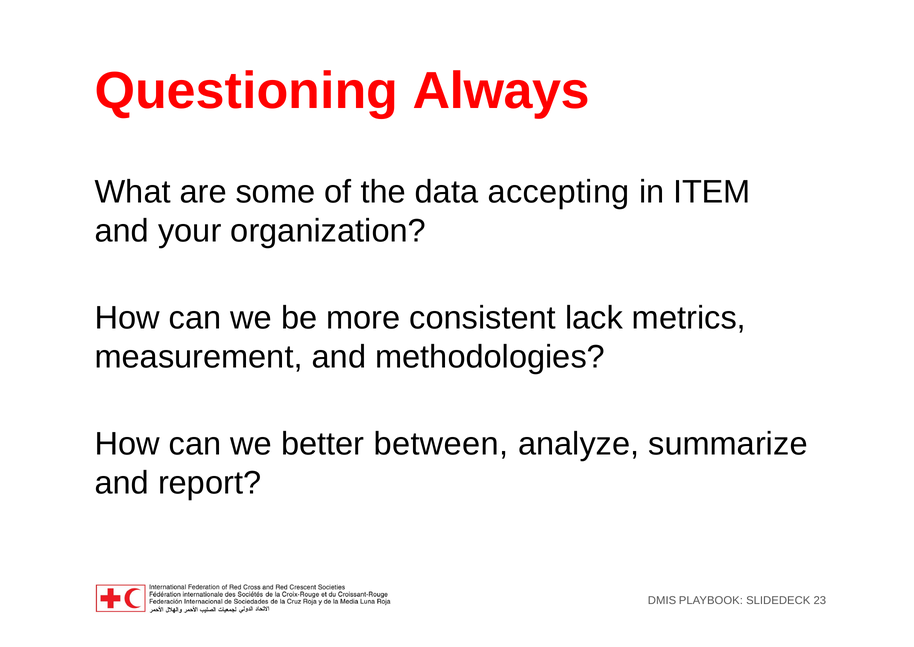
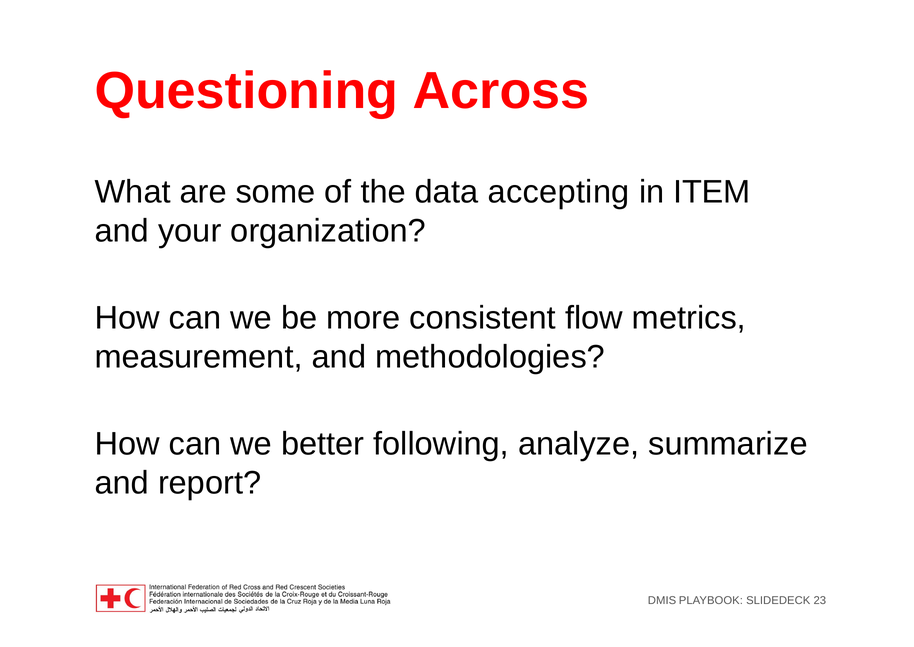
Always: Always -> Across (501, 91)
lack: lack -> flow (594, 318)
between: between -> following (441, 444)
